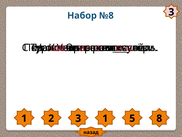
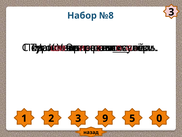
3 1: 1 -> 9 (105, 118)
8: 8 -> 0 (159, 118)
